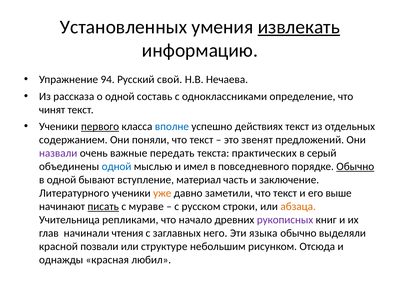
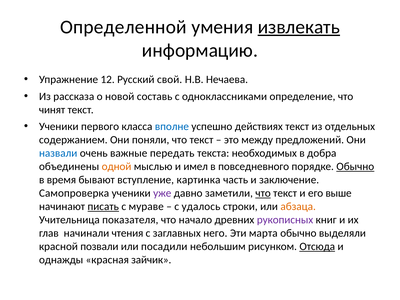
Установленных: Установленных -> Определенной (123, 27)
94: 94 -> 12 (108, 79)
о одной: одной -> новой (120, 96)
первого underline: present -> none (100, 127)
звенят: звенят -> между (257, 140)
назвали colour: purple -> blue (58, 153)
практических: практических -> необходимых (264, 153)
серый: серый -> добра (322, 153)
одной colour: blue -> orange (117, 167)
в одной: одной -> время (61, 180)
материал: материал -> картинка (199, 180)
Литературного: Литературного -> Самопроверка (74, 193)
уже colour: orange -> purple (162, 193)
что underline: none -> present (263, 193)
русском: русском -> удалось (201, 207)
репликами: репликами -> показателя (130, 220)
языка: языка -> марта (263, 233)
структуре: структуре -> посадили (164, 247)
Отсюда underline: none -> present (317, 247)
любил: любил -> зайчик (151, 260)
